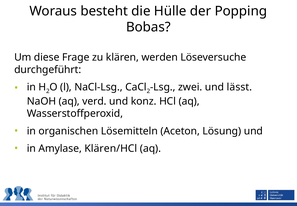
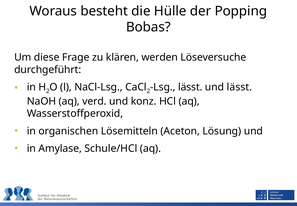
zwei: zwei -> lässt (190, 87)
Klären/HCl: Klären/HCl -> Schule/HCl (111, 148)
